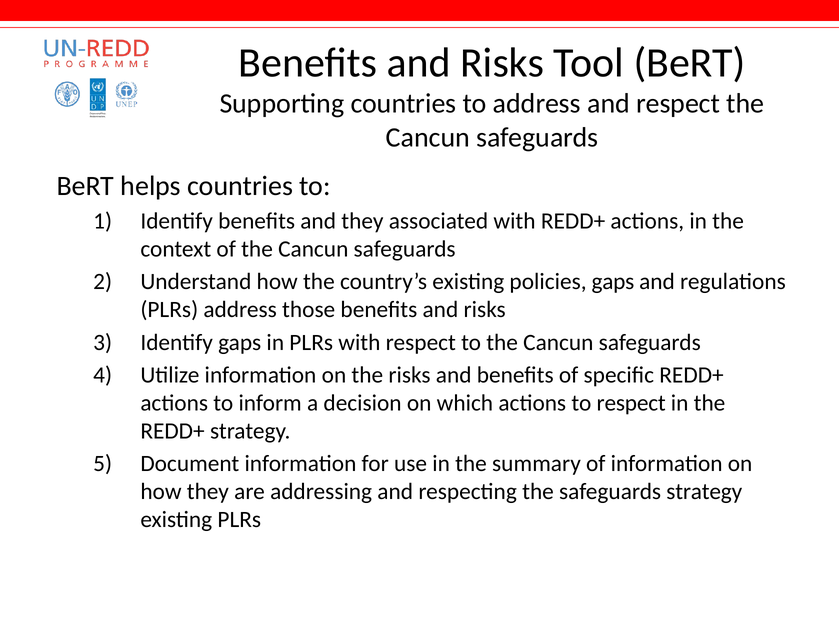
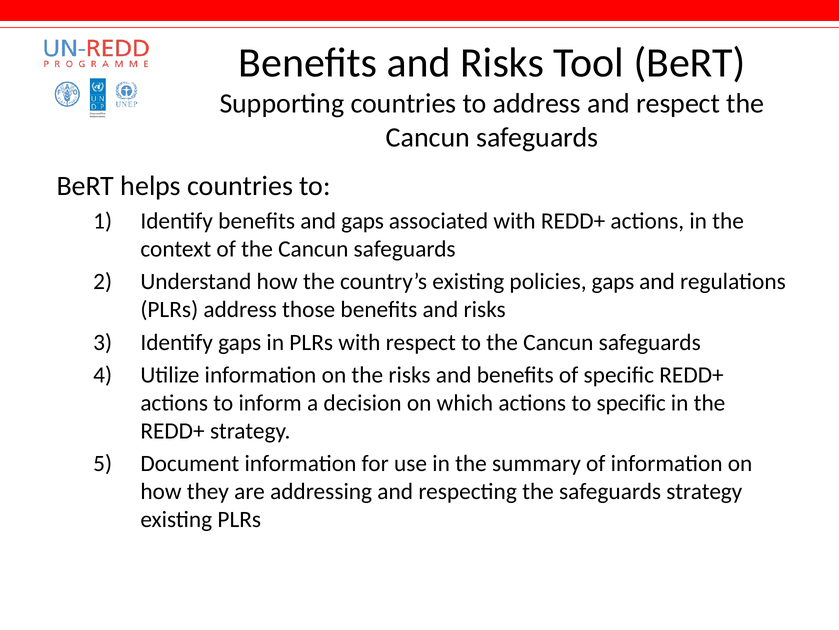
and they: they -> gaps (363, 221)
to respect: respect -> specific (631, 403)
